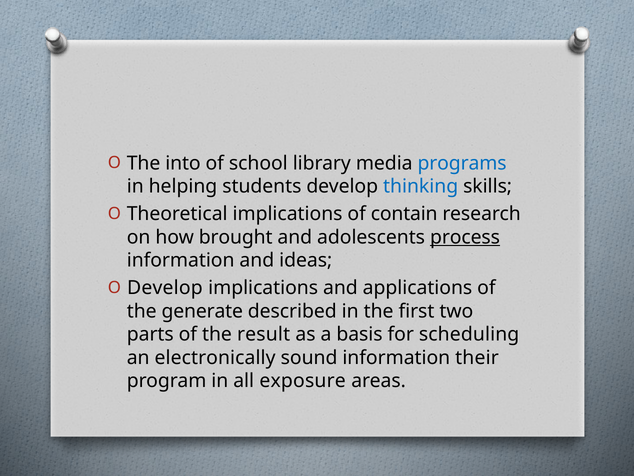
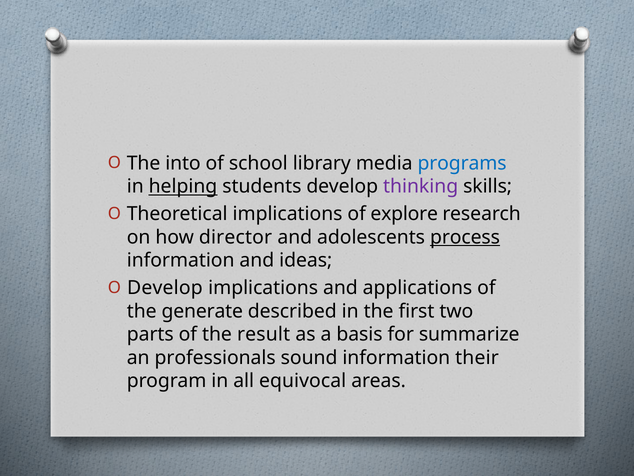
helping underline: none -> present (183, 186)
thinking colour: blue -> purple (421, 186)
contain: contain -> explore (404, 214)
brought: brought -> director (236, 237)
scheduling: scheduling -> summarize (469, 334)
electronically: electronically -> professionals (215, 357)
exposure: exposure -> equivocal (303, 381)
